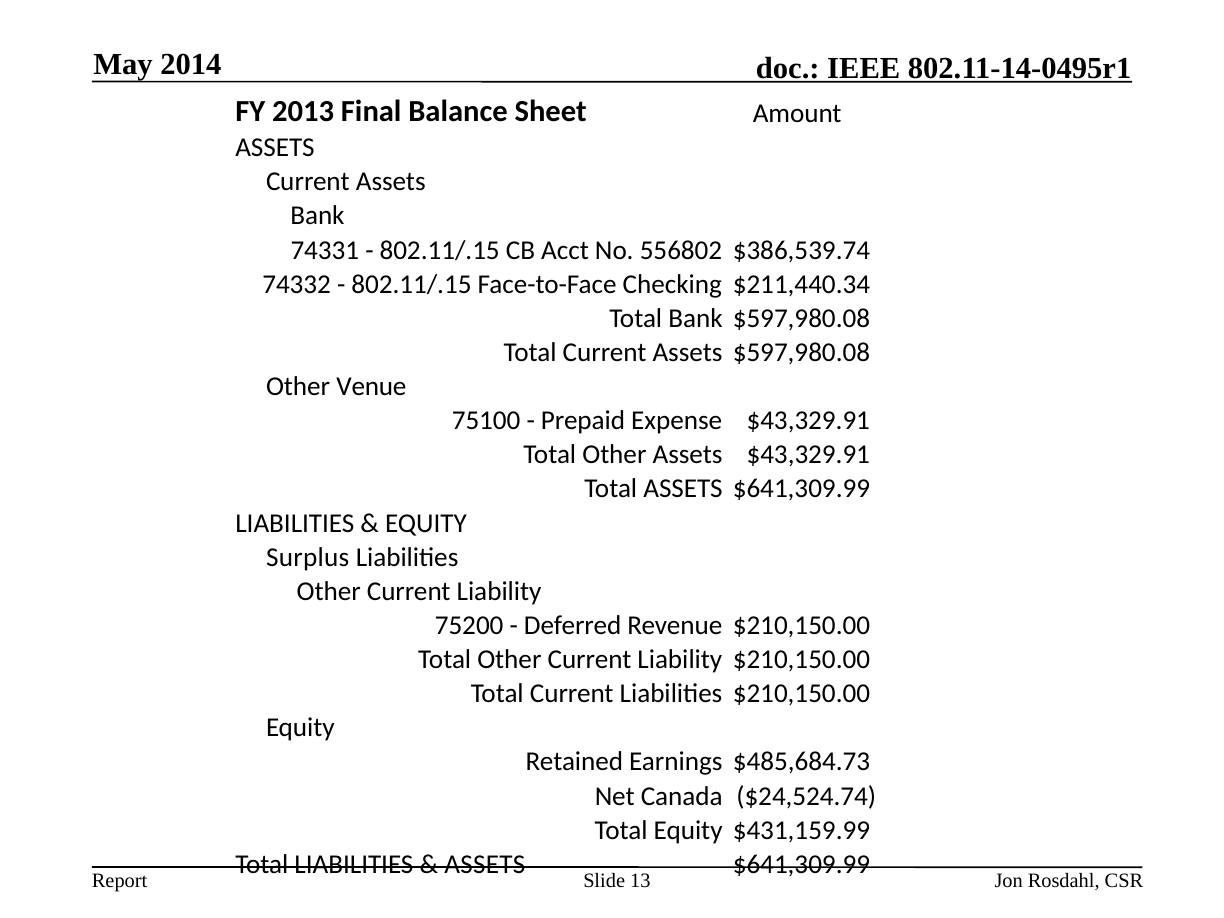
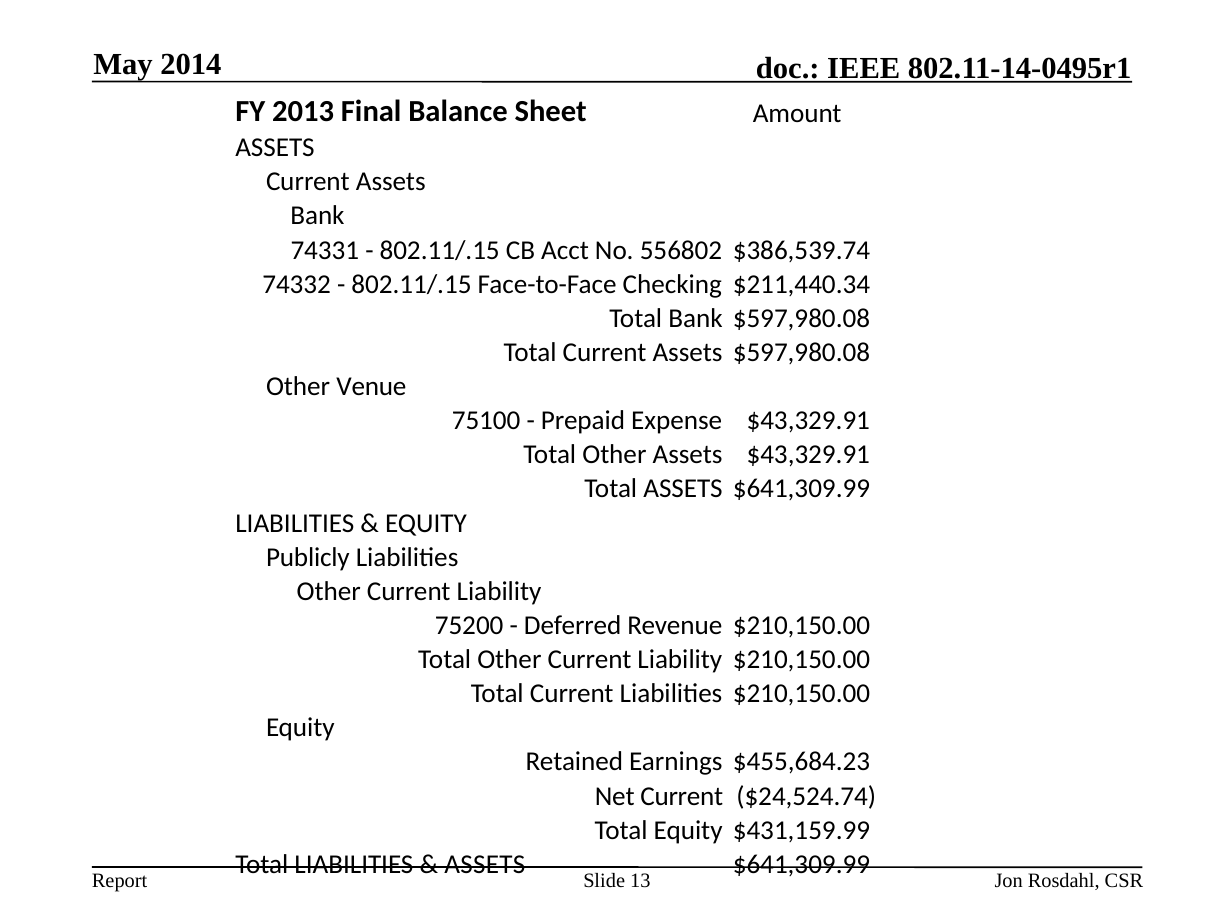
Surplus: Surplus -> Publicly (308, 557)
$485,684.73: $485,684.73 -> $455,684.23 (802, 762)
Net Canada: Canada -> Current (682, 796)
